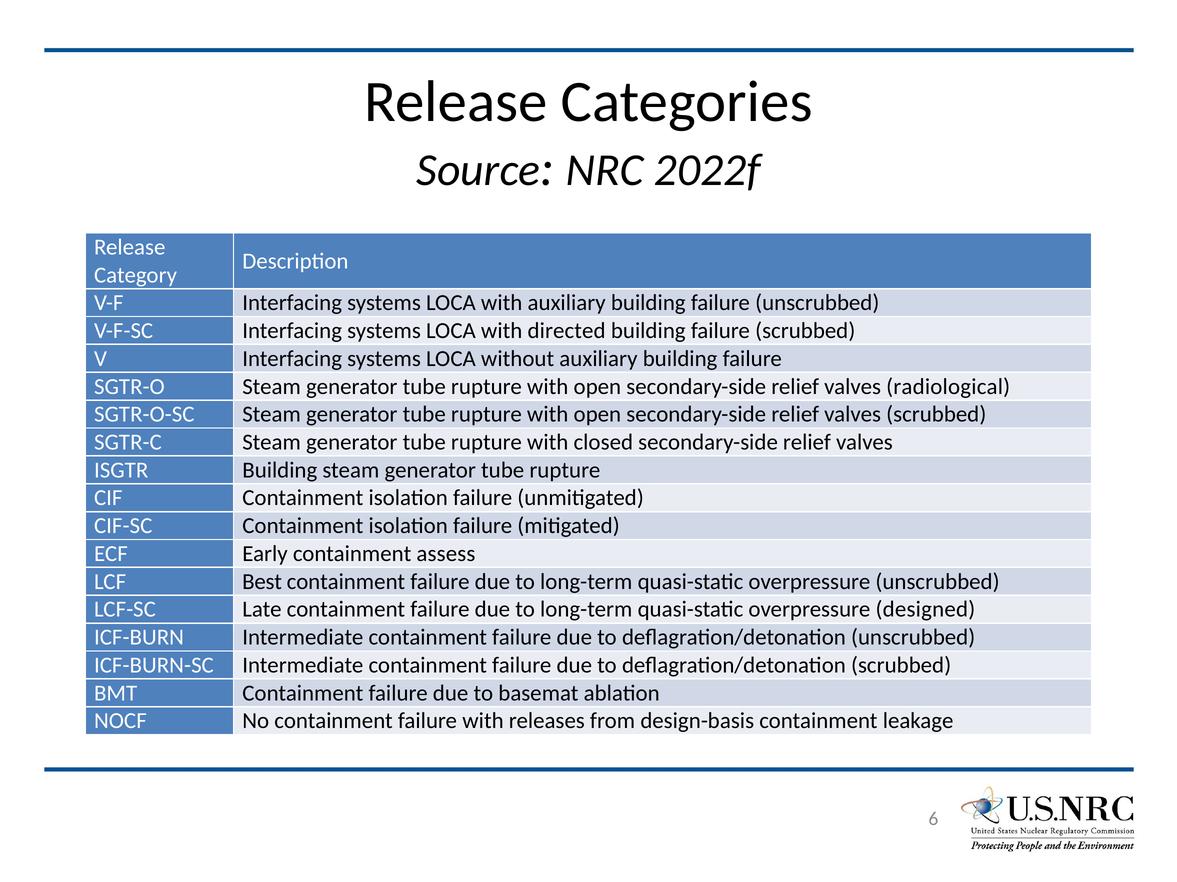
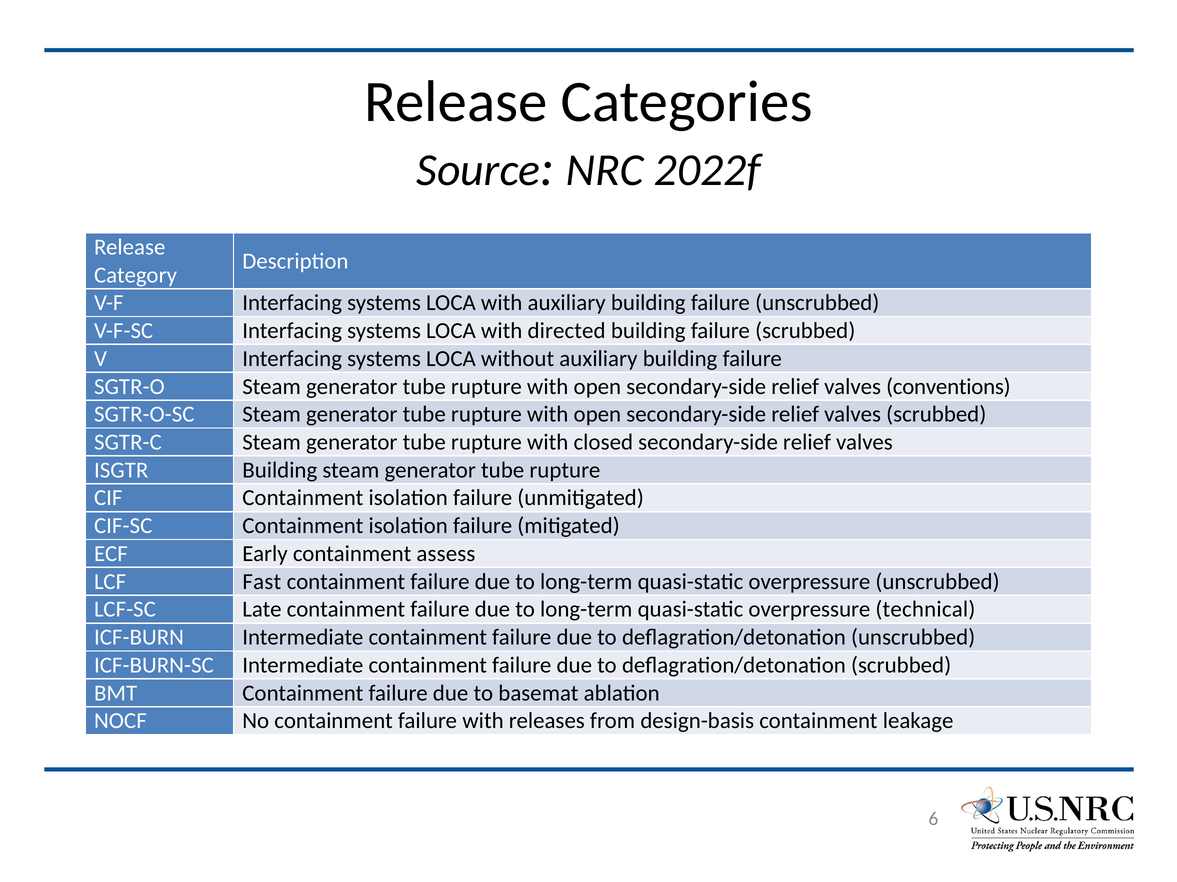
radiological: radiological -> conventions (948, 387)
Best: Best -> Fast (262, 582)
designed: designed -> technical (925, 610)
